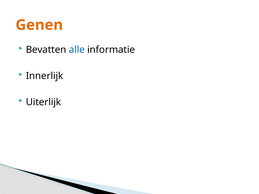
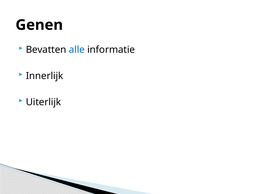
Genen colour: orange -> black (39, 25)
